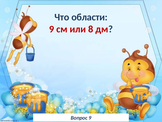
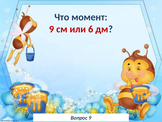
области: области -> момент (89, 17)
8: 8 -> 6 (91, 29)
